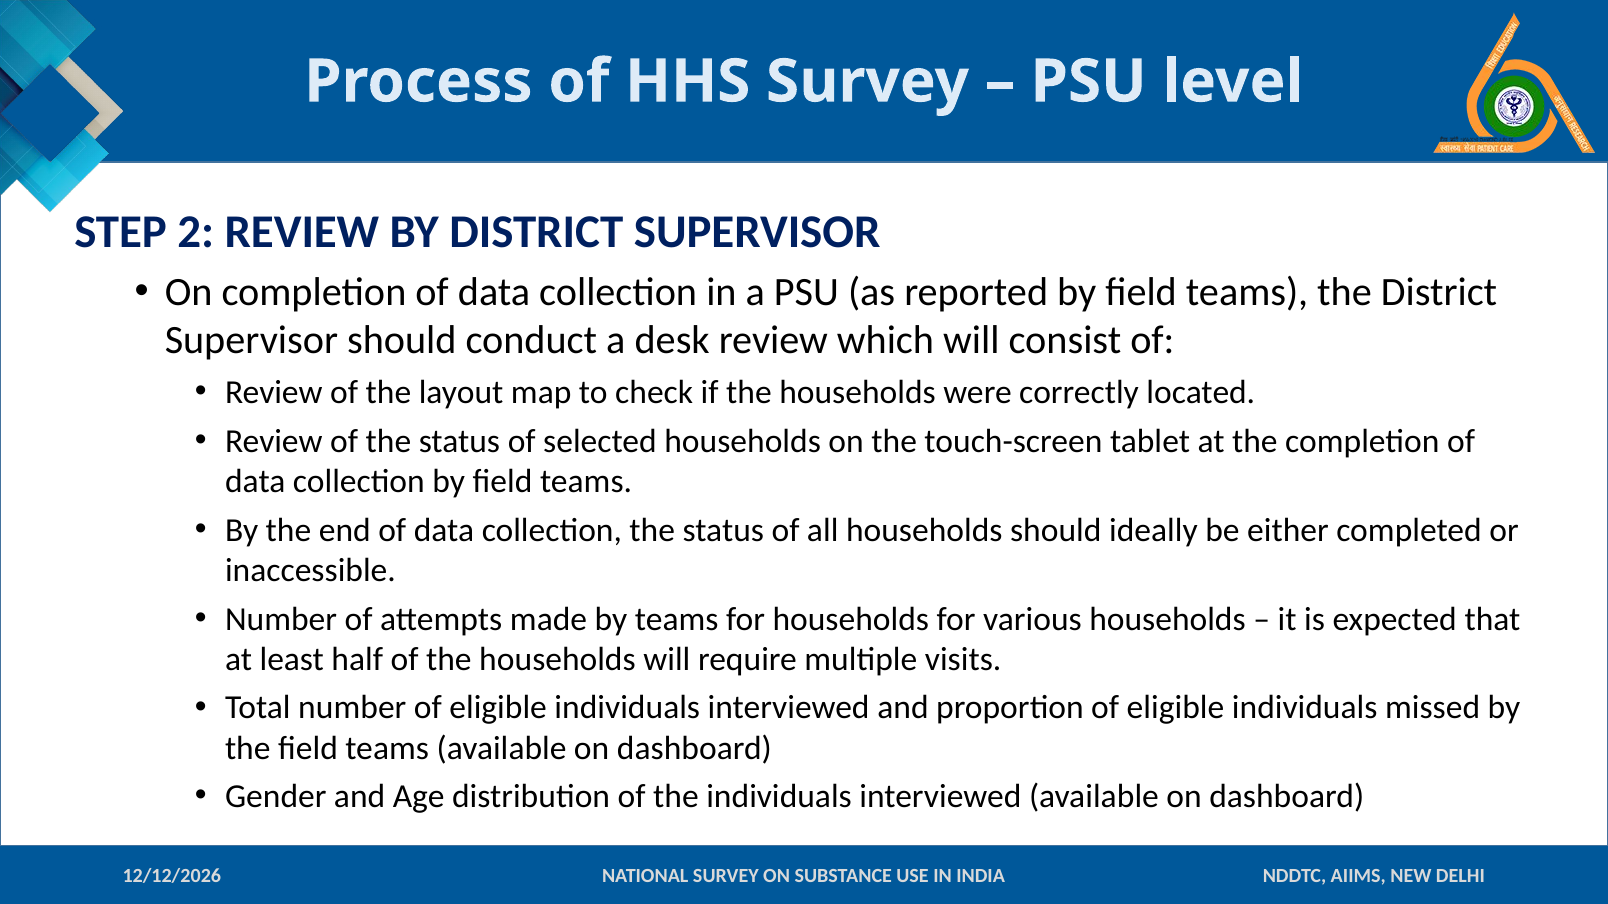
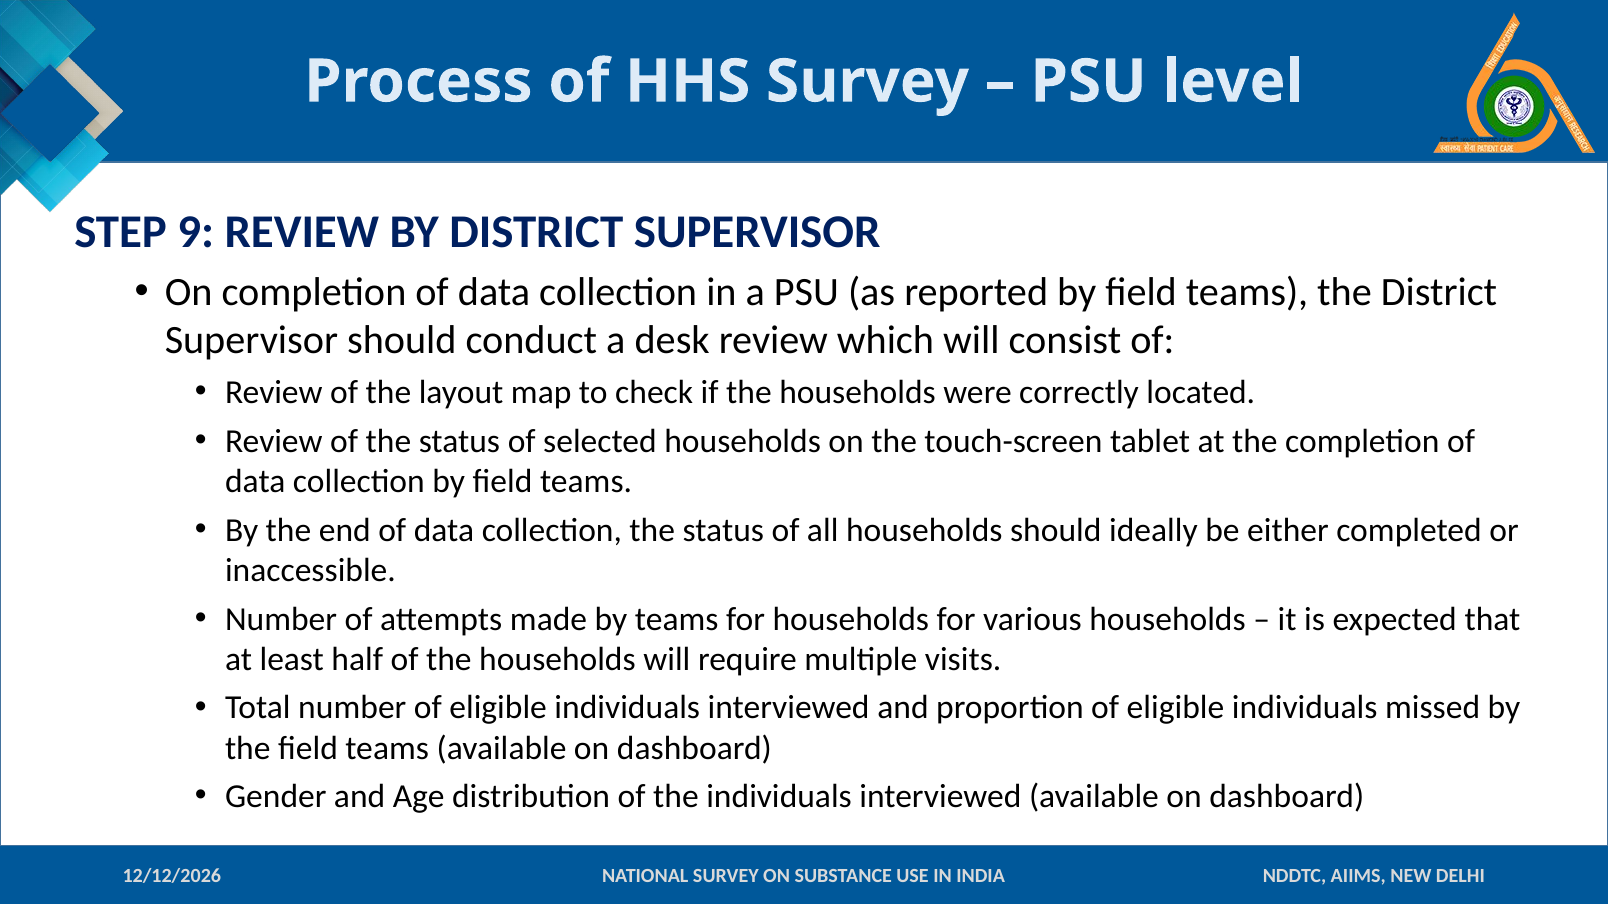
2: 2 -> 9 (196, 232)
